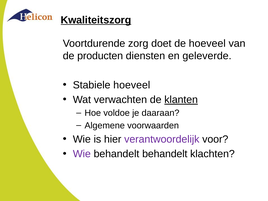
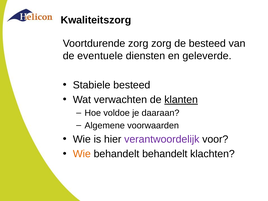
Kwaliteitszorg underline: present -> none (96, 20)
zorg doet: doet -> zorg (161, 43)
de hoeveel: hoeveel -> besteed (207, 43)
producten: producten -> eventuele (100, 56)
Stabiele hoeveel: hoeveel -> besteed (132, 85)
Wie colour: purple -> orange (82, 154)
